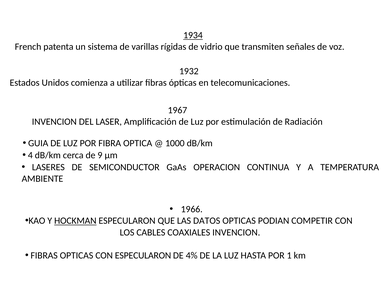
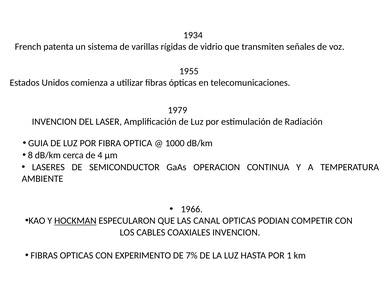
1934 underline: present -> none (193, 35)
1932: 1932 -> 1955 (189, 71)
1967: 1967 -> 1979 (177, 110)
4: 4 -> 8 (30, 155)
9: 9 -> 4 (100, 155)
DATOS: DATOS -> CANAL (207, 220)
CON ESPECULARON: ESPECULARON -> EXPERIMENTO (143, 255)
4%: 4% -> 7% (192, 255)
